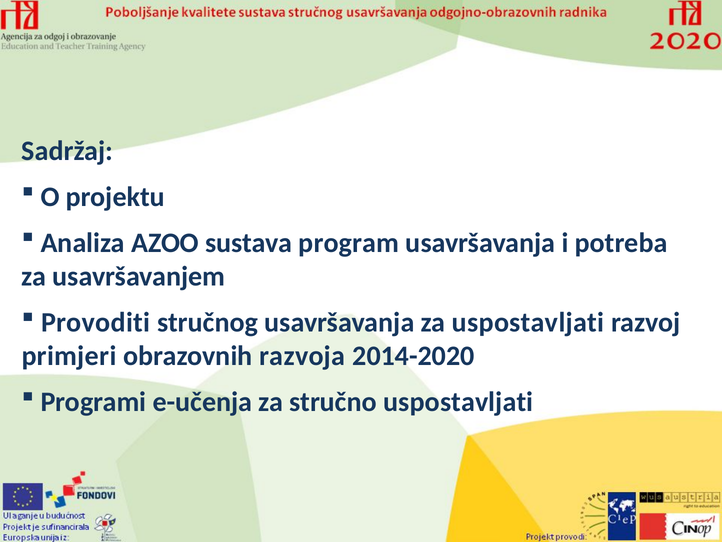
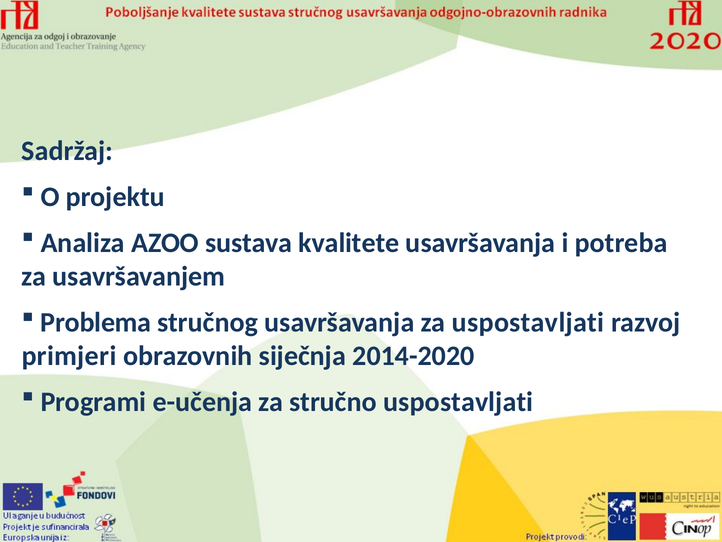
program: program -> kvalitete (349, 243)
Provoditi: Provoditi -> Problema (96, 322)
razvoja: razvoja -> siječnja (302, 356)
